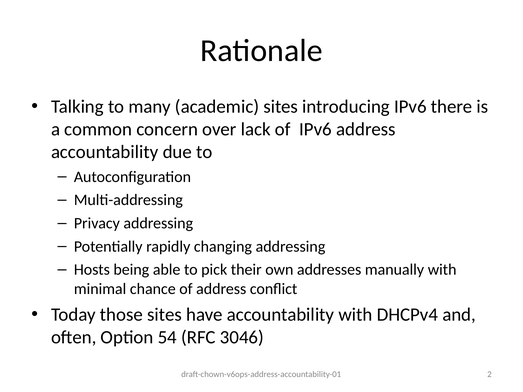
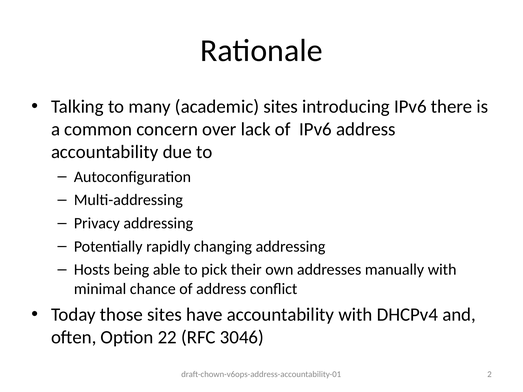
54: 54 -> 22 (167, 337)
